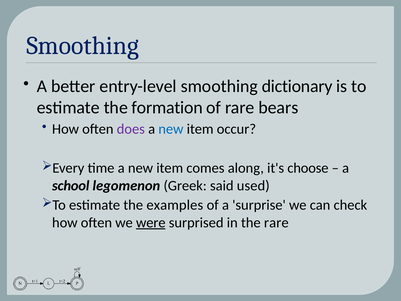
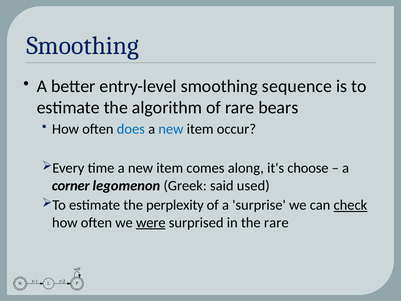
dictionary: dictionary -> sequence (297, 86)
formation: formation -> algorithm (167, 108)
does colour: purple -> blue (131, 129)
school: school -> corner (71, 185)
examples: examples -> perplexity (175, 205)
check underline: none -> present (350, 205)
